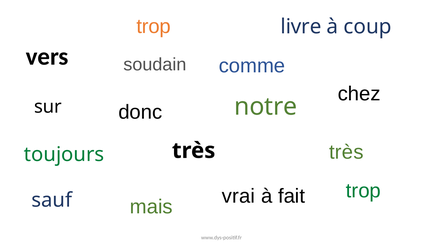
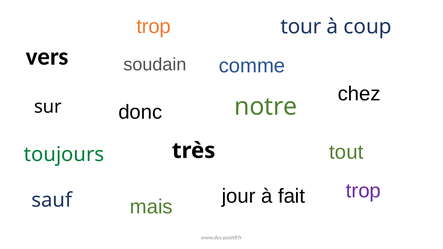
livre: livre -> tour (301, 27)
très: très -> tout (346, 152)
trop colour: green -> purple (363, 191)
vrai: vrai -> jour (239, 196)
